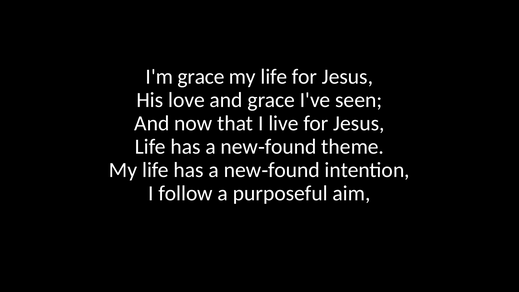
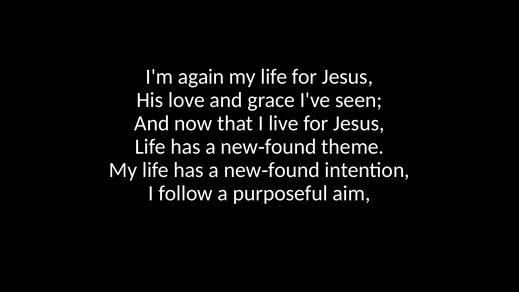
I'm grace: grace -> again (201, 77)
